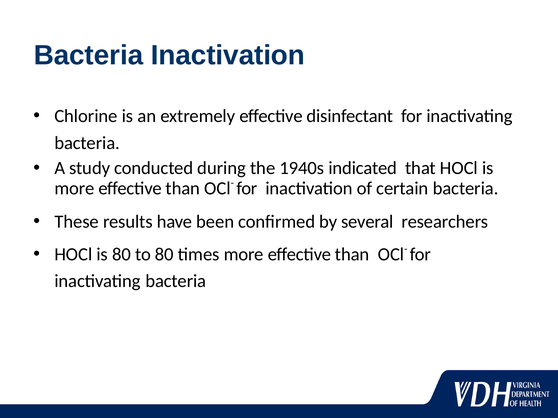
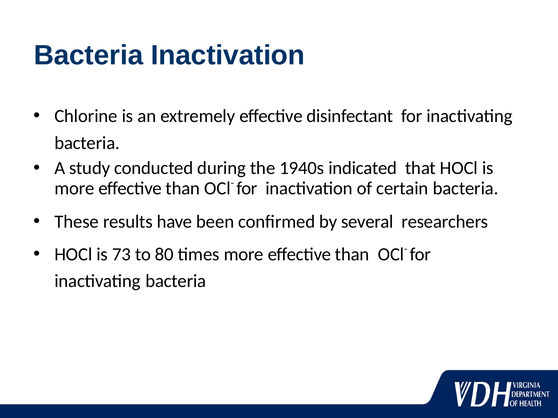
is 80: 80 -> 73 (122, 255)
